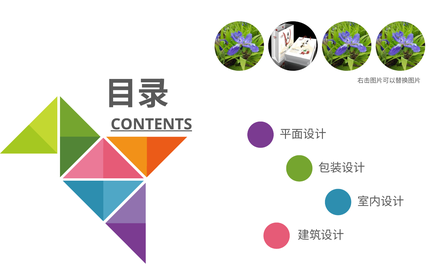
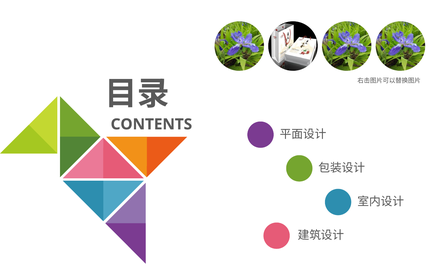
CONTENTS underline: present -> none (151, 124)
